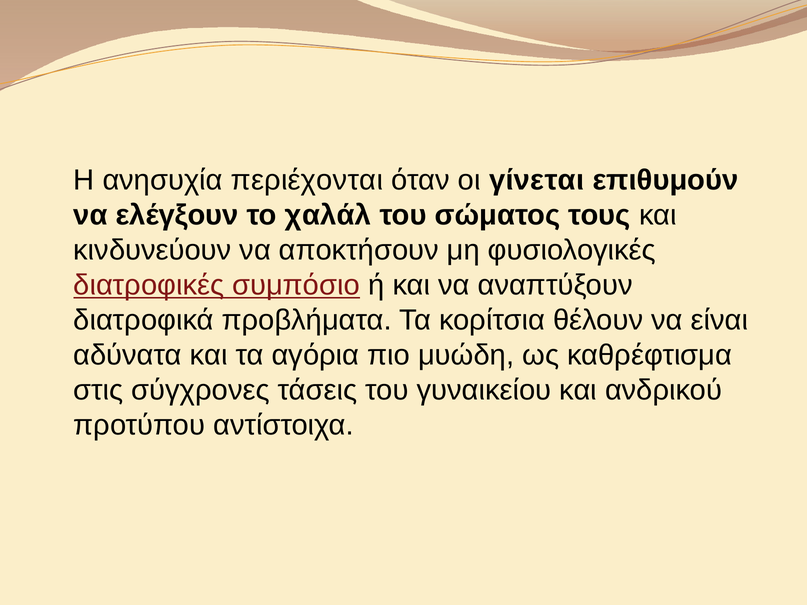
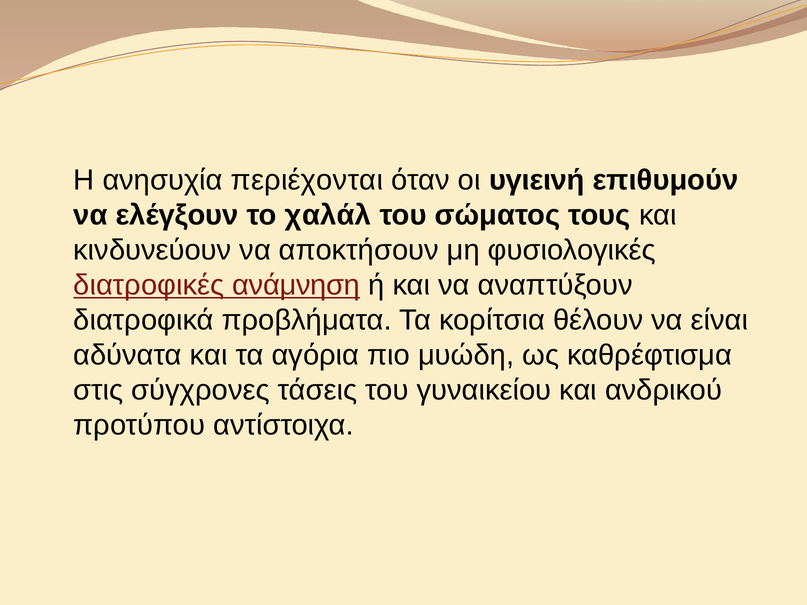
γίνεται: γίνεται -> υγιεινή (537, 180)
συμπόσιο: συμπόσιο -> ανάμνηση (296, 285)
